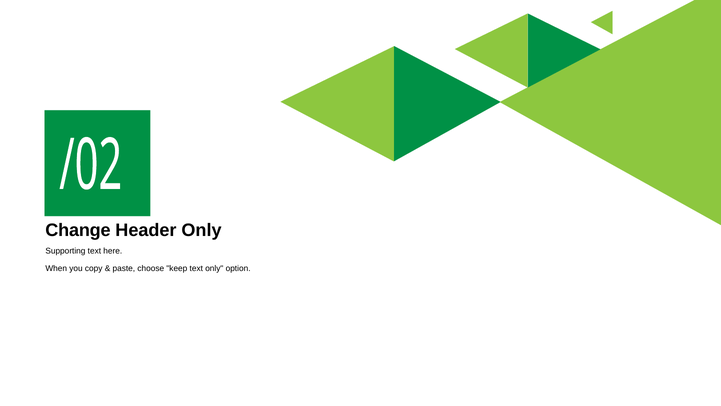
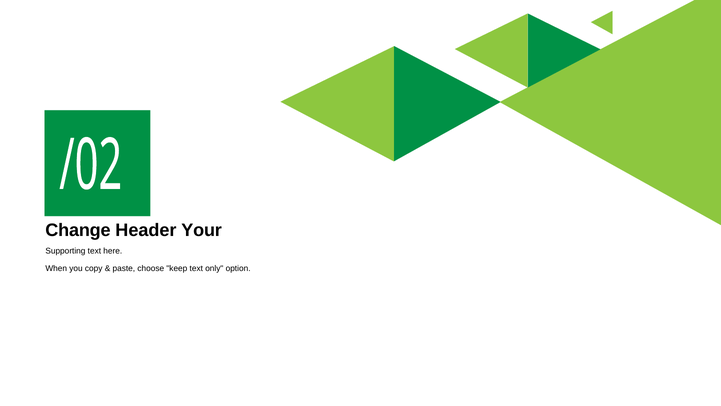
Header Only: Only -> Your (202, 230)
